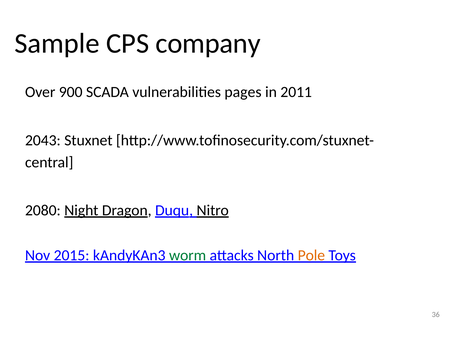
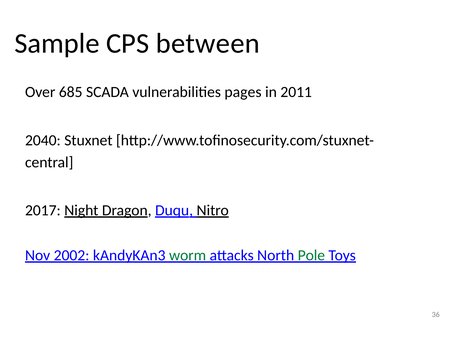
company: company -> between (208, 44)
900: 900 -> 685 (71, 92)
2043: 2043 -> 2040 (43, 140)
2080: 2080 -> 2017 (43, 210)
2015: 2015 -> 2002 (72, 256)
Pole colour: orange -> green (311, 256)
